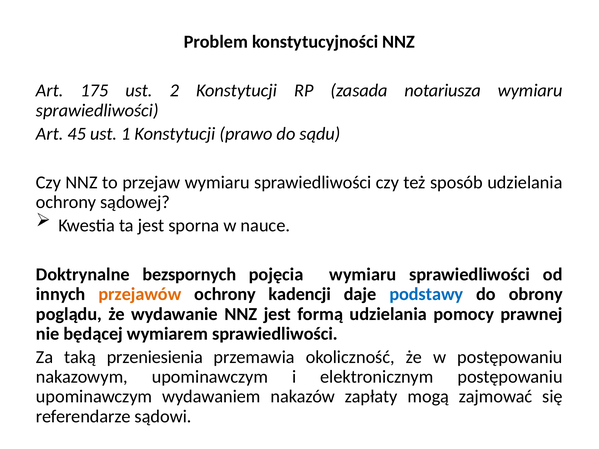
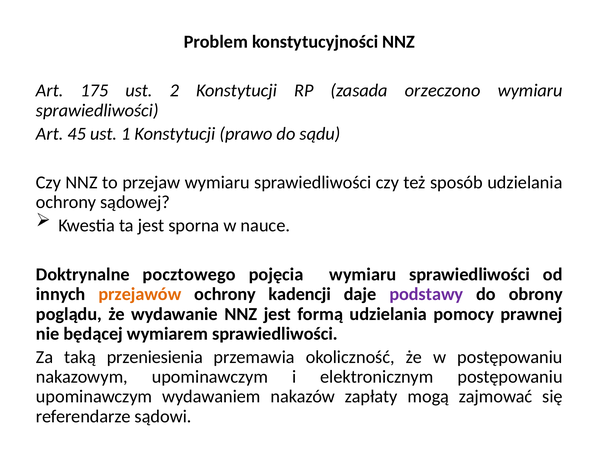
notariusza: notariusza -> orzeczono (443, 91)
bezspornych: bezspornych -> pocztowego (189, 275)
podstawy colour: blue -> purple (426, 294)
